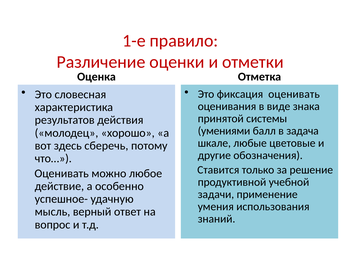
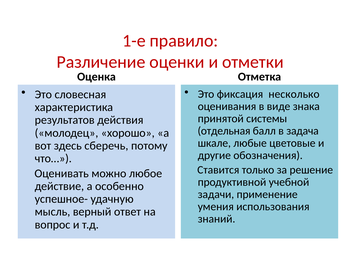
фиксация оценивать: оценивать -> несколько (294, 94)
умениями: умениями -> отдельная (224, 131)
